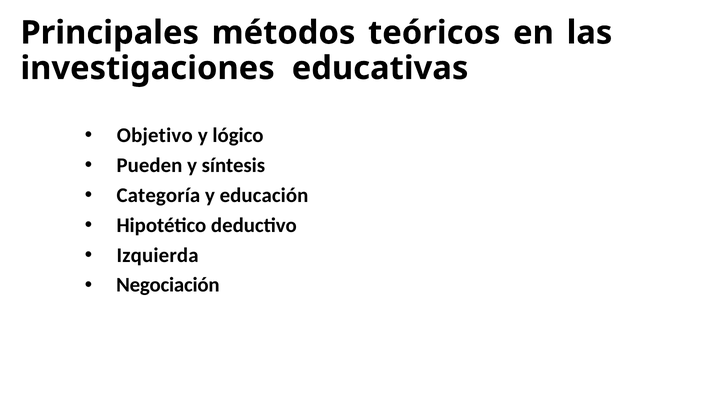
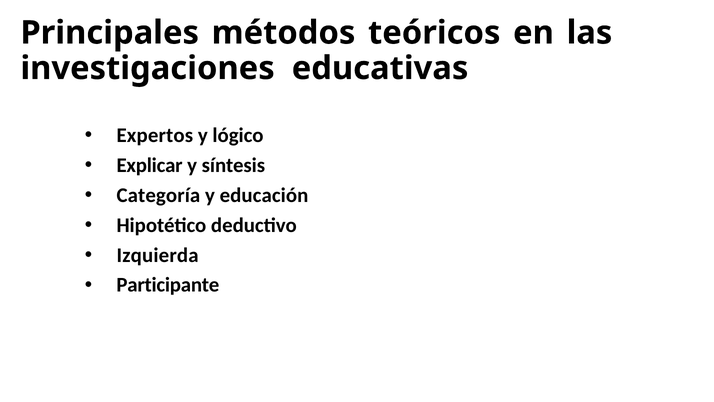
Objetivo: Objetivo -> Expertos (155, 135)
Pueden: Pueden -> Explicar (150, 165)
Negociación: Negociación -> Participante (168, 285)
